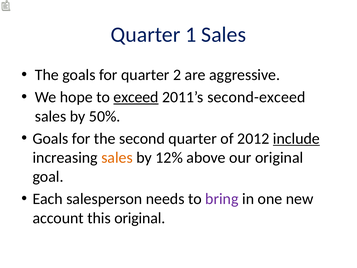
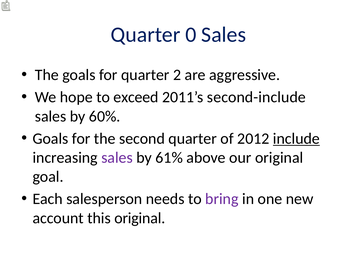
1: 1 -> 0 (191, 35)
exceed underline: present -> none (136, 97)
second-exceed: second-exceed -> second-include (256, 97)
50%: 50% -> 60% (105, 116)
sales colour: orange -> purple (117, 157)
12%: 12% -> 61% (169, 157)
